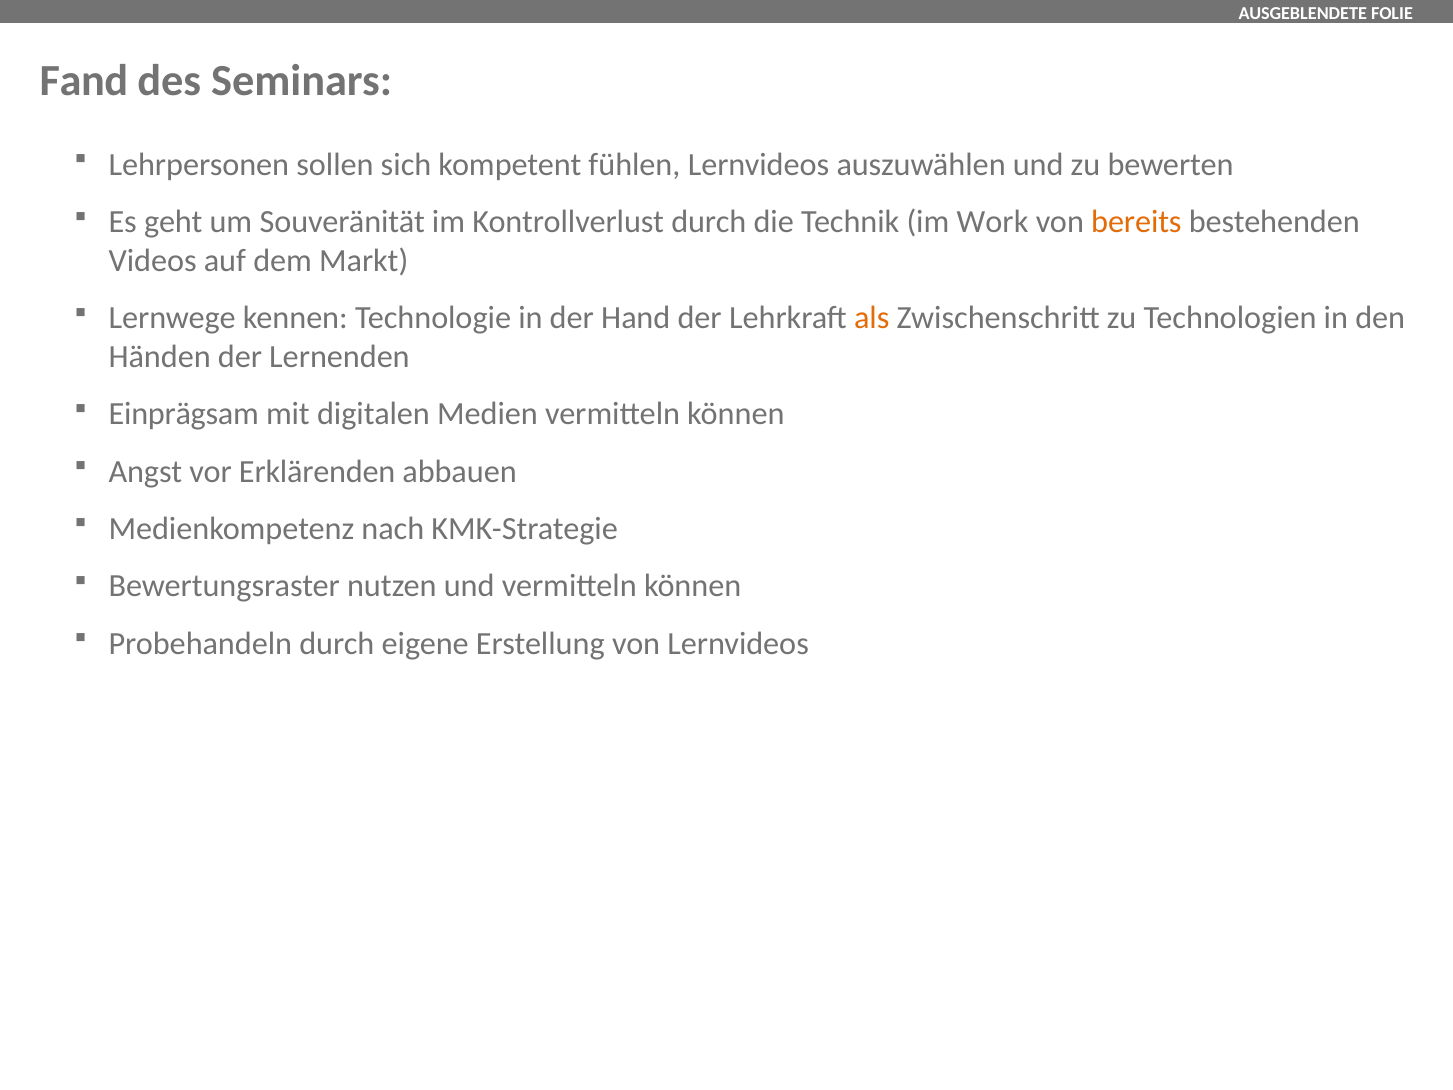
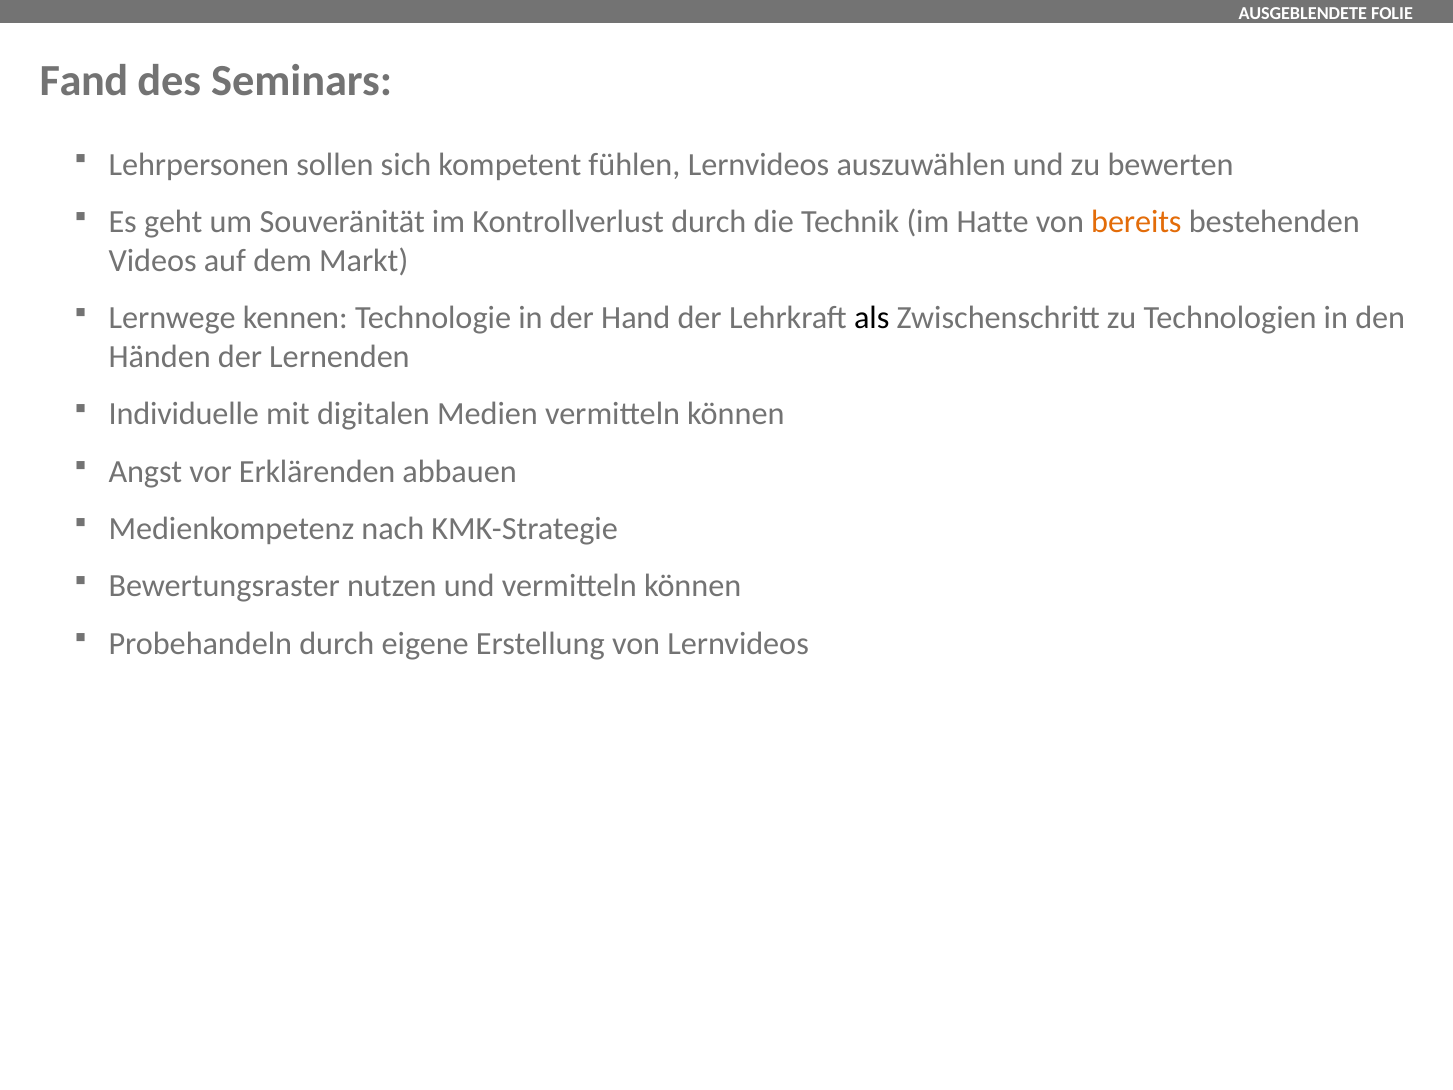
Work: Work -> Hatte (993, 222)
als colour: orange -> black (872, 318)
Einprägsam: Einprägsam -> Individuelle (184, 414)
